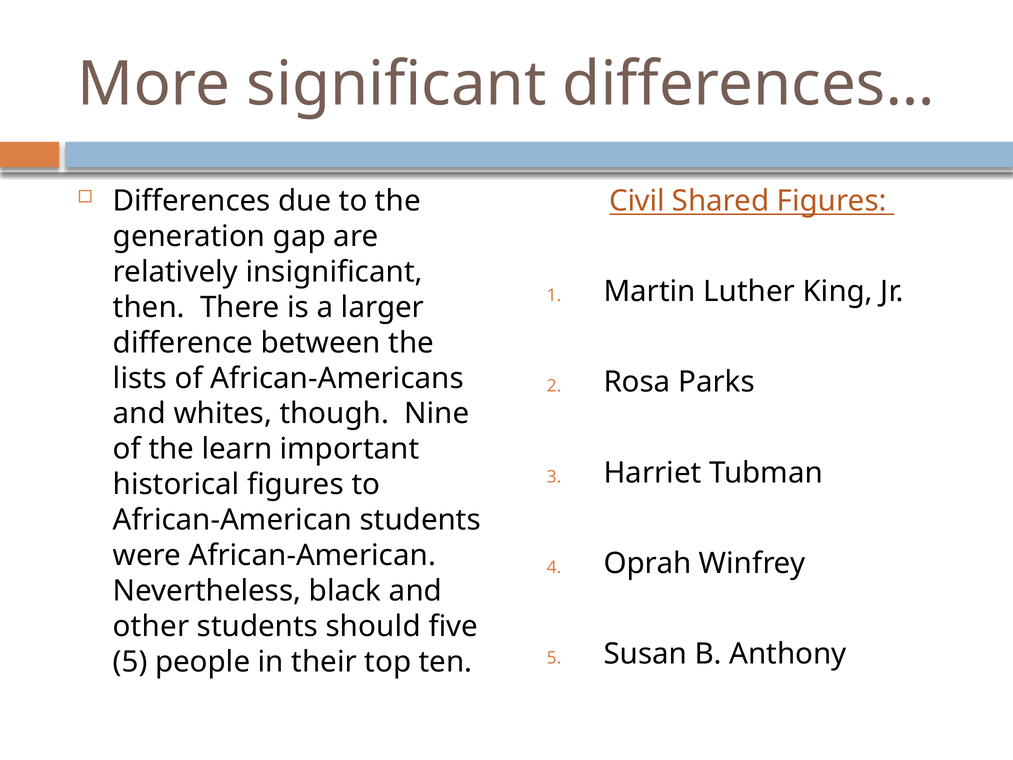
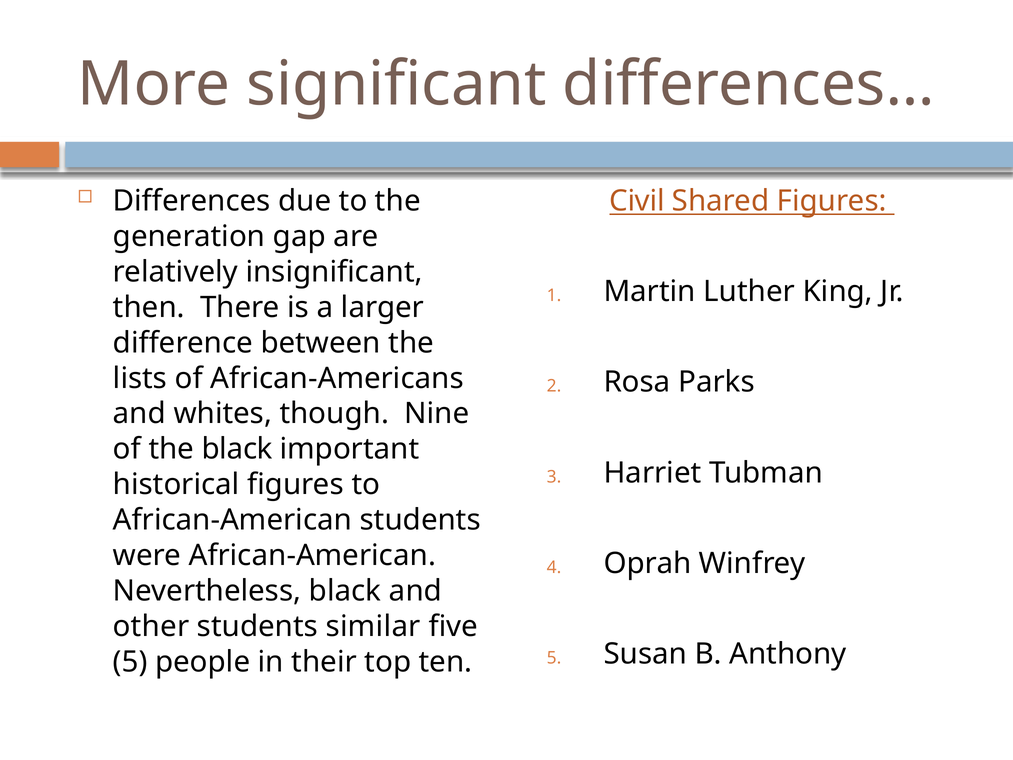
the learn: learn -> black (237, 449)
should: should -> similar (373, 626)
